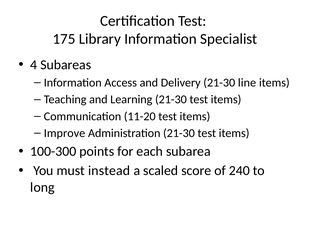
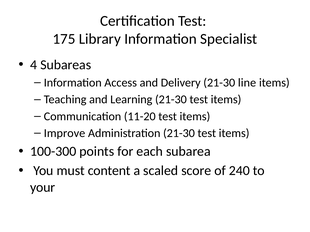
instead: instead -> content (109, 171)
long: long -> your (43, 188)
